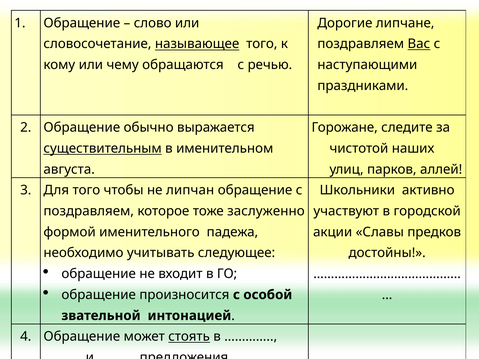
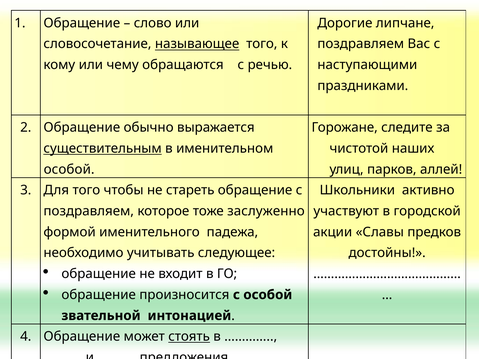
Вас underline: present -> none (419, 44)
августа: августа -> особой (69, 169)
липчан: липчан -> стареть (190, 190)
